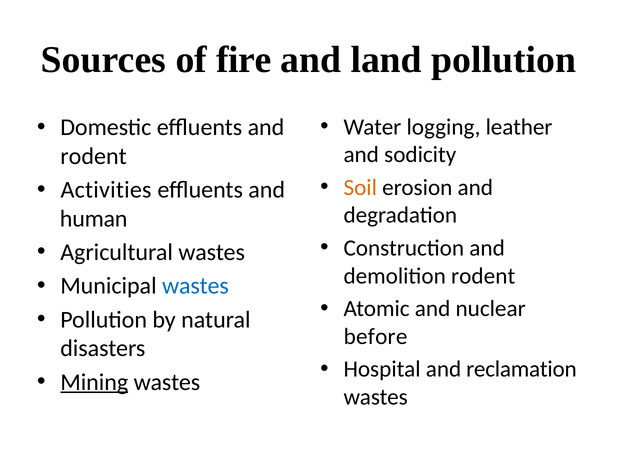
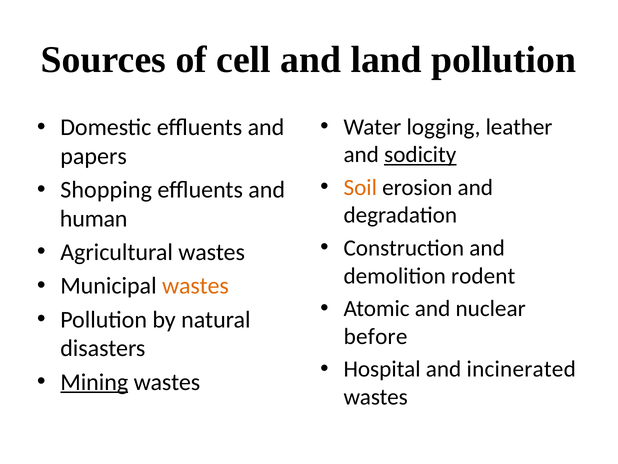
fire: fire -> cell (244, 60)
sodicity underline: none -> present (420, 155)
rodent: rodent -> papers (94, 156)
Activities: Activities -> Shopping (106, 190)
wastes colour: blue -> orange (195, 286)
reclamation: reclamation -> incinerated (521, 369)
